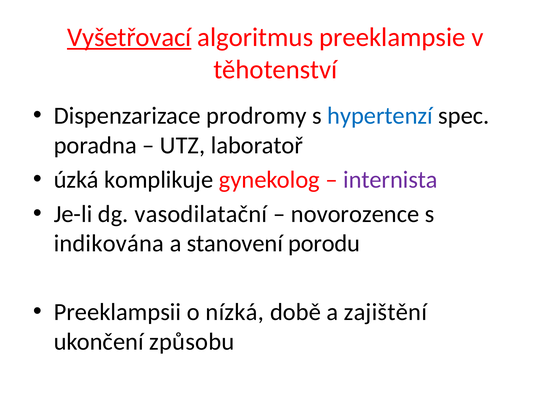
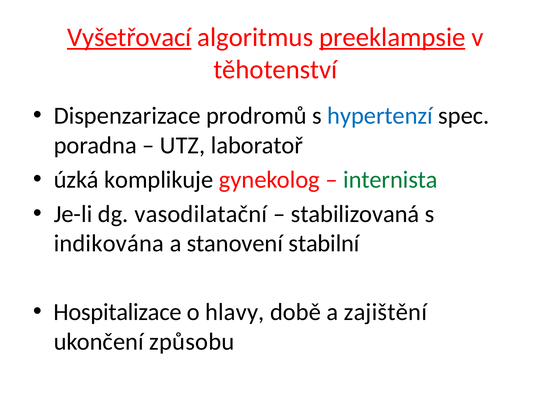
preeklampsie underline: none -> present (392, 37)
prodromy: prodromy -> prodromů (256, 116)
internista colour: purple -> green (390, 179)
novorozence: novorozence -> stabilizovaná (355, 214)
porodu: porodu -> stabilní (324, 243)
Preeklampsii: Preeklampsii -> Hospitalizace (118, 312)
nízká: nízká -> hlavy (235, 312)
